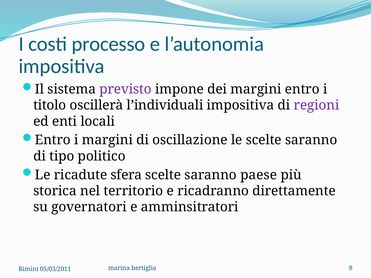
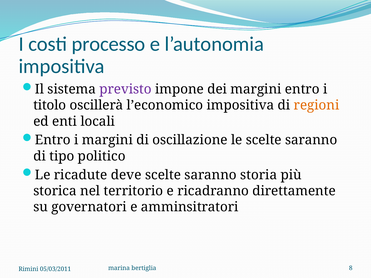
l’individuali: l’individuali -> l’economico (165, 105)
regioni colour: purple -> orange (317, 105)
sfera: sfera -> deve (126, 175)
paese: paese -> storia (259, 175)
